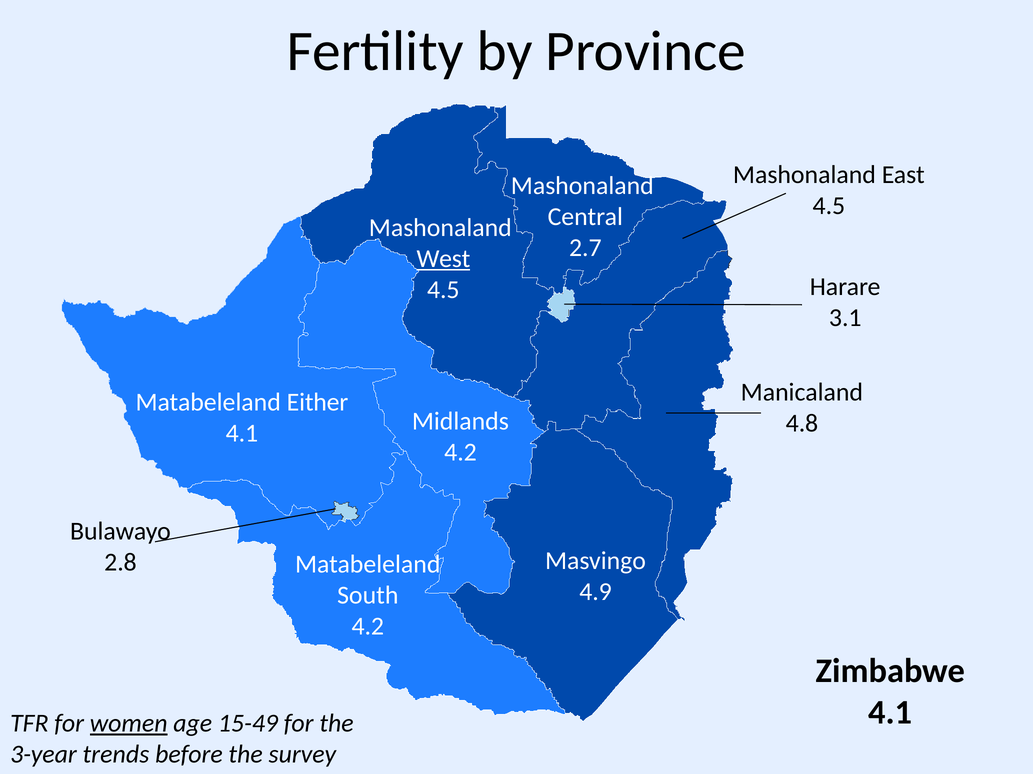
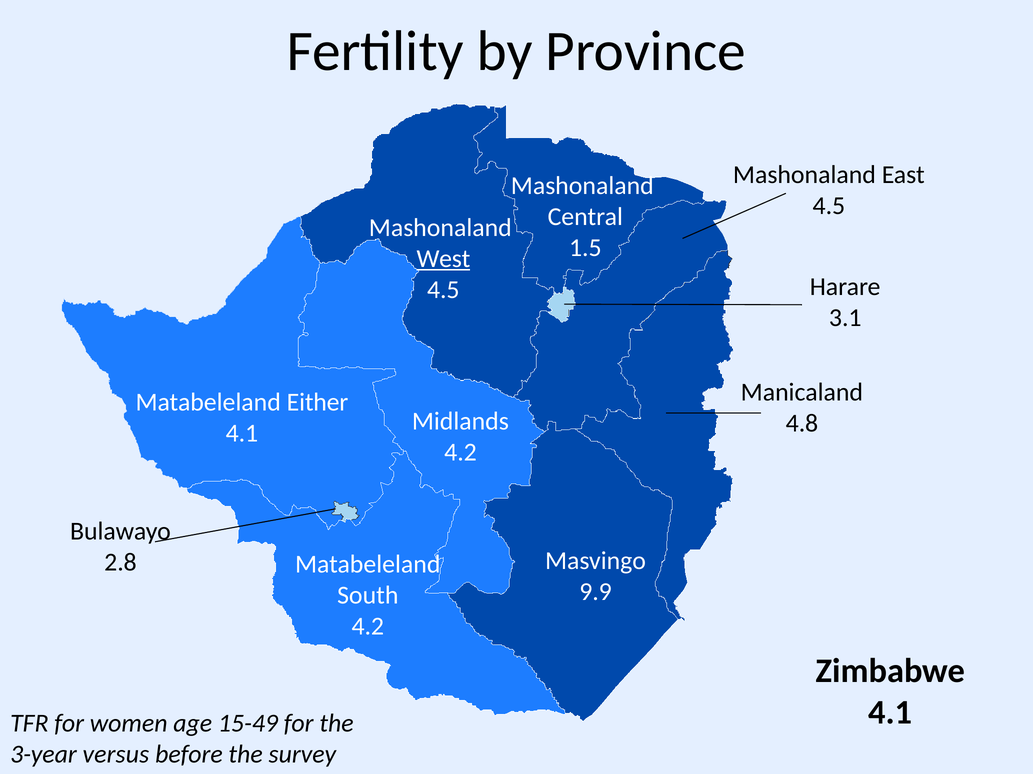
2.7: 2.7 -> 1.5 (585, 248)
4.9: 4.9 -> 9.9 (596, 592)
women underline: present -> none (129, 724)
trends: trends -> versus (116, 755)
